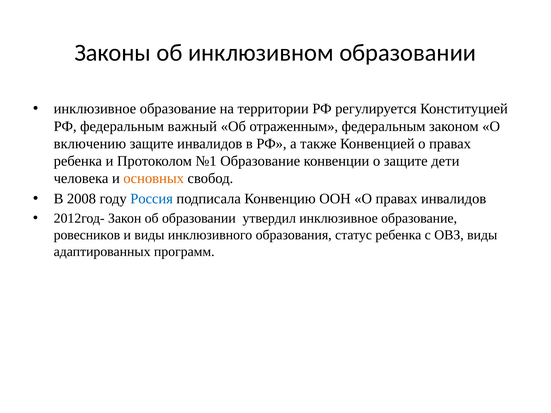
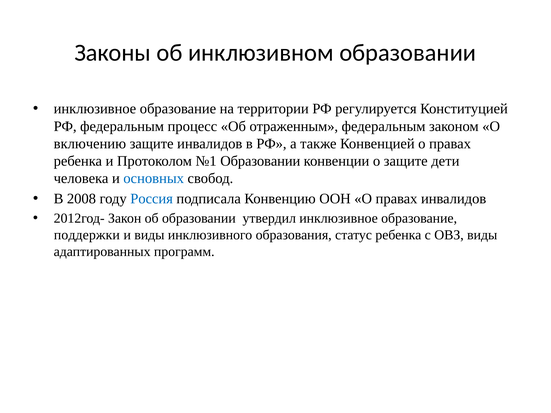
важный: важный -> процесс (192, 126)
№1 Образование: Образование -> Образовании (260, 161)
основных colour: orange -> blue (154, 179)
ровесников: ровесников -> поддержки (87, 235)
